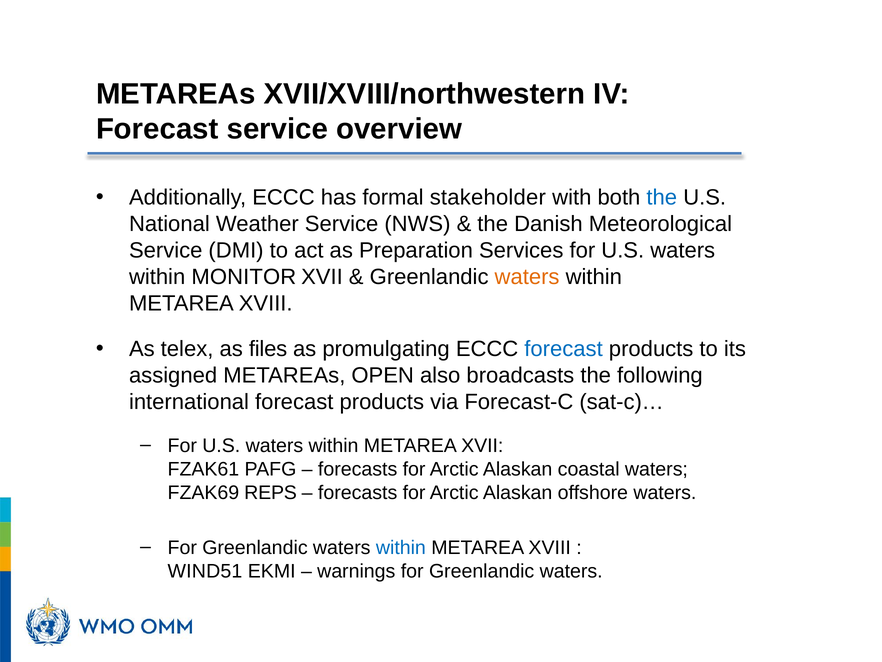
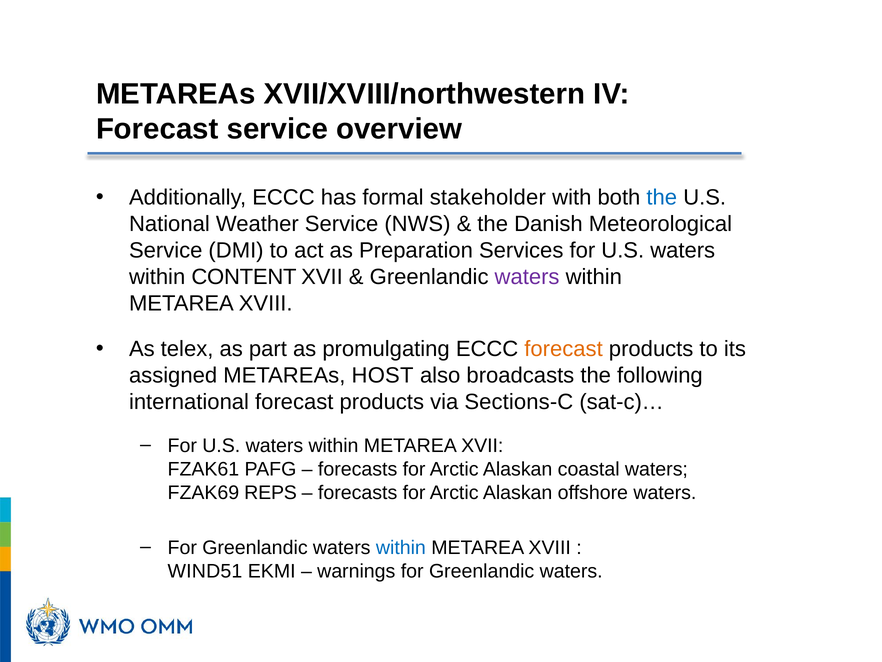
MONITOR: MONITOR -> CONTENT (244, 277)
waters colour: orange -> purple (527, 277)
files: files -> part (268, 349)
forecast colour: blue -> orange (564, 349)
OPEN: OPEN -> HOST (383, 375)
Forecast-C: Forecast-C -> Sections-C (519, 402)
